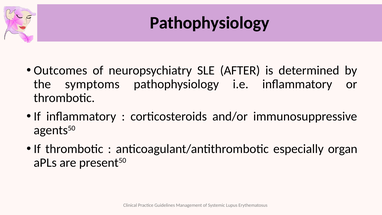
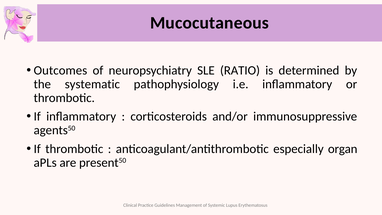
Pathophysiology: Pathophysiology -> Mucocutaneous (209, 23)
AFTER: AFTER -> RATIO (240, 70)
symptoms: symptoms -> systematic (92, 84)
